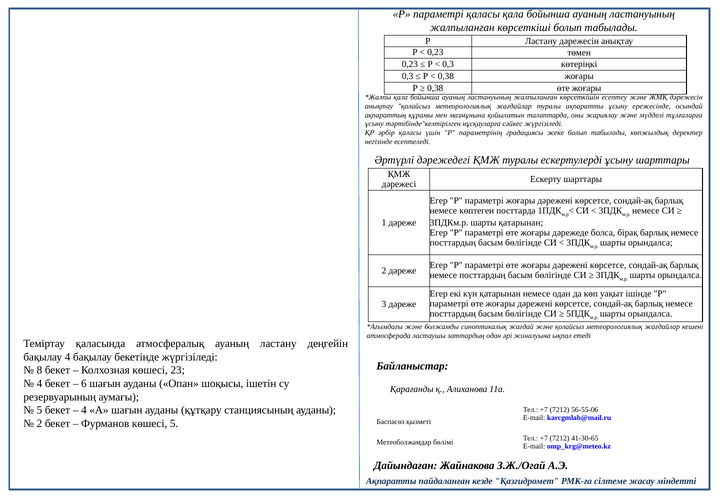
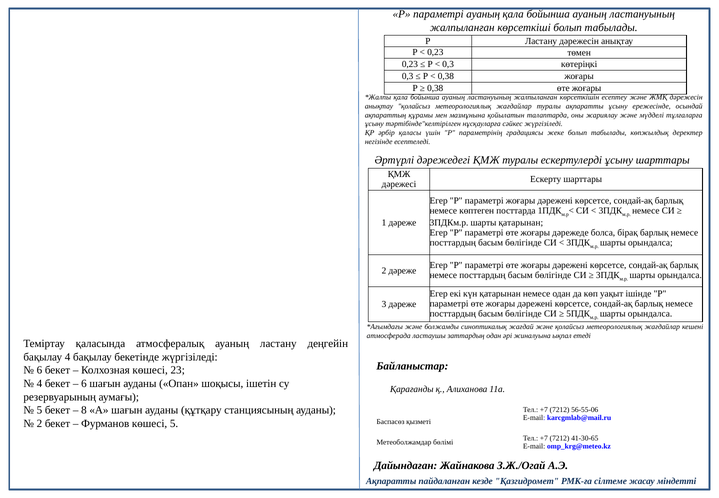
параметрі қаласы: қаласы -> ауаның (483, 14)
8: 8 -> 6 (39, 370)
4: 4 -> 8 (84, 410)
